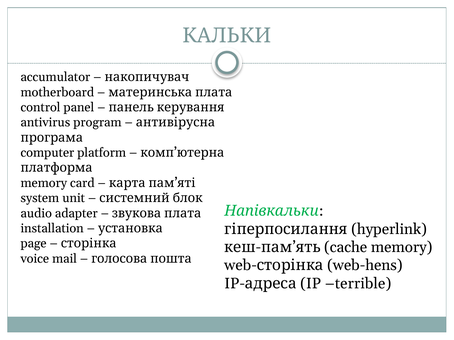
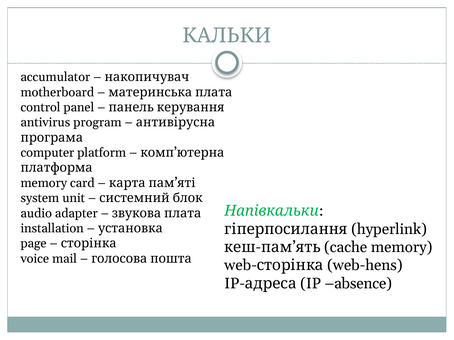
terrible: terrible -> absence (358, 284)
